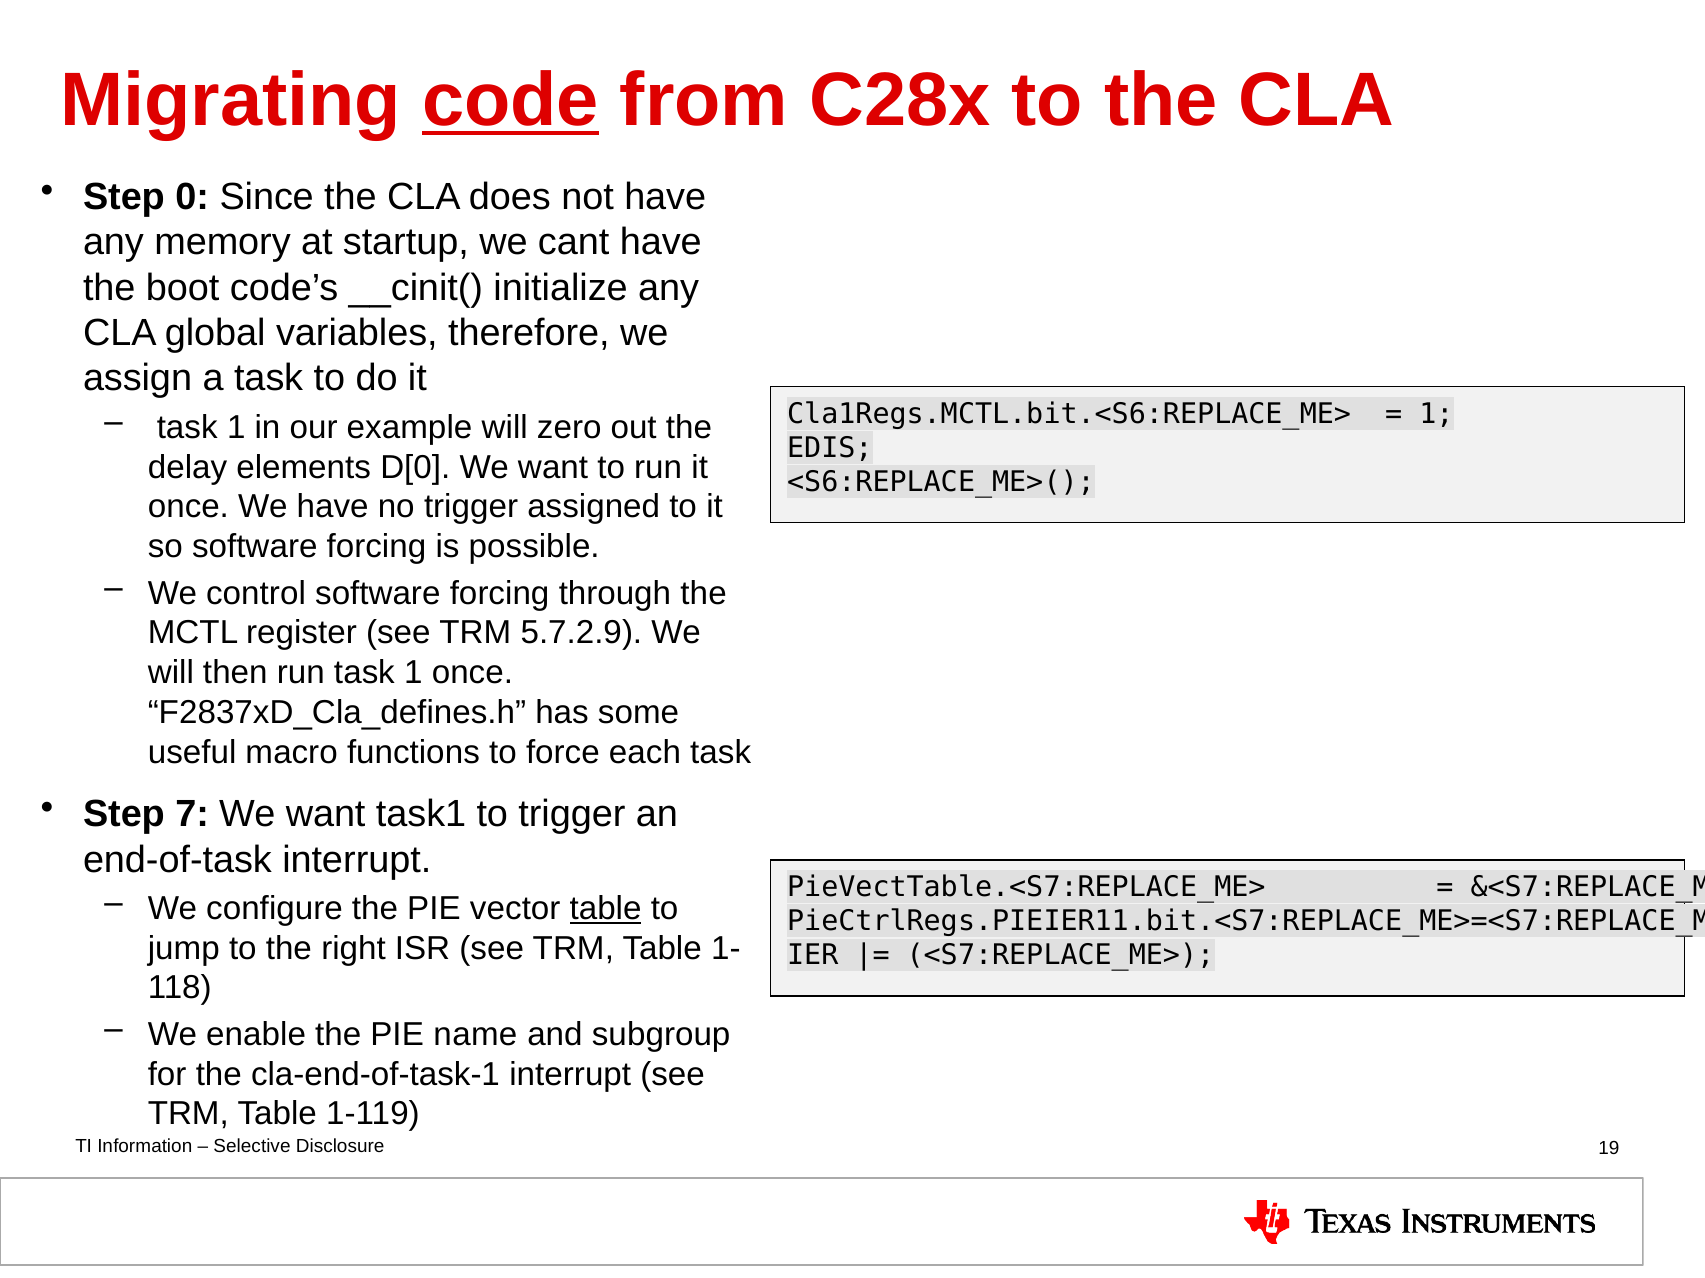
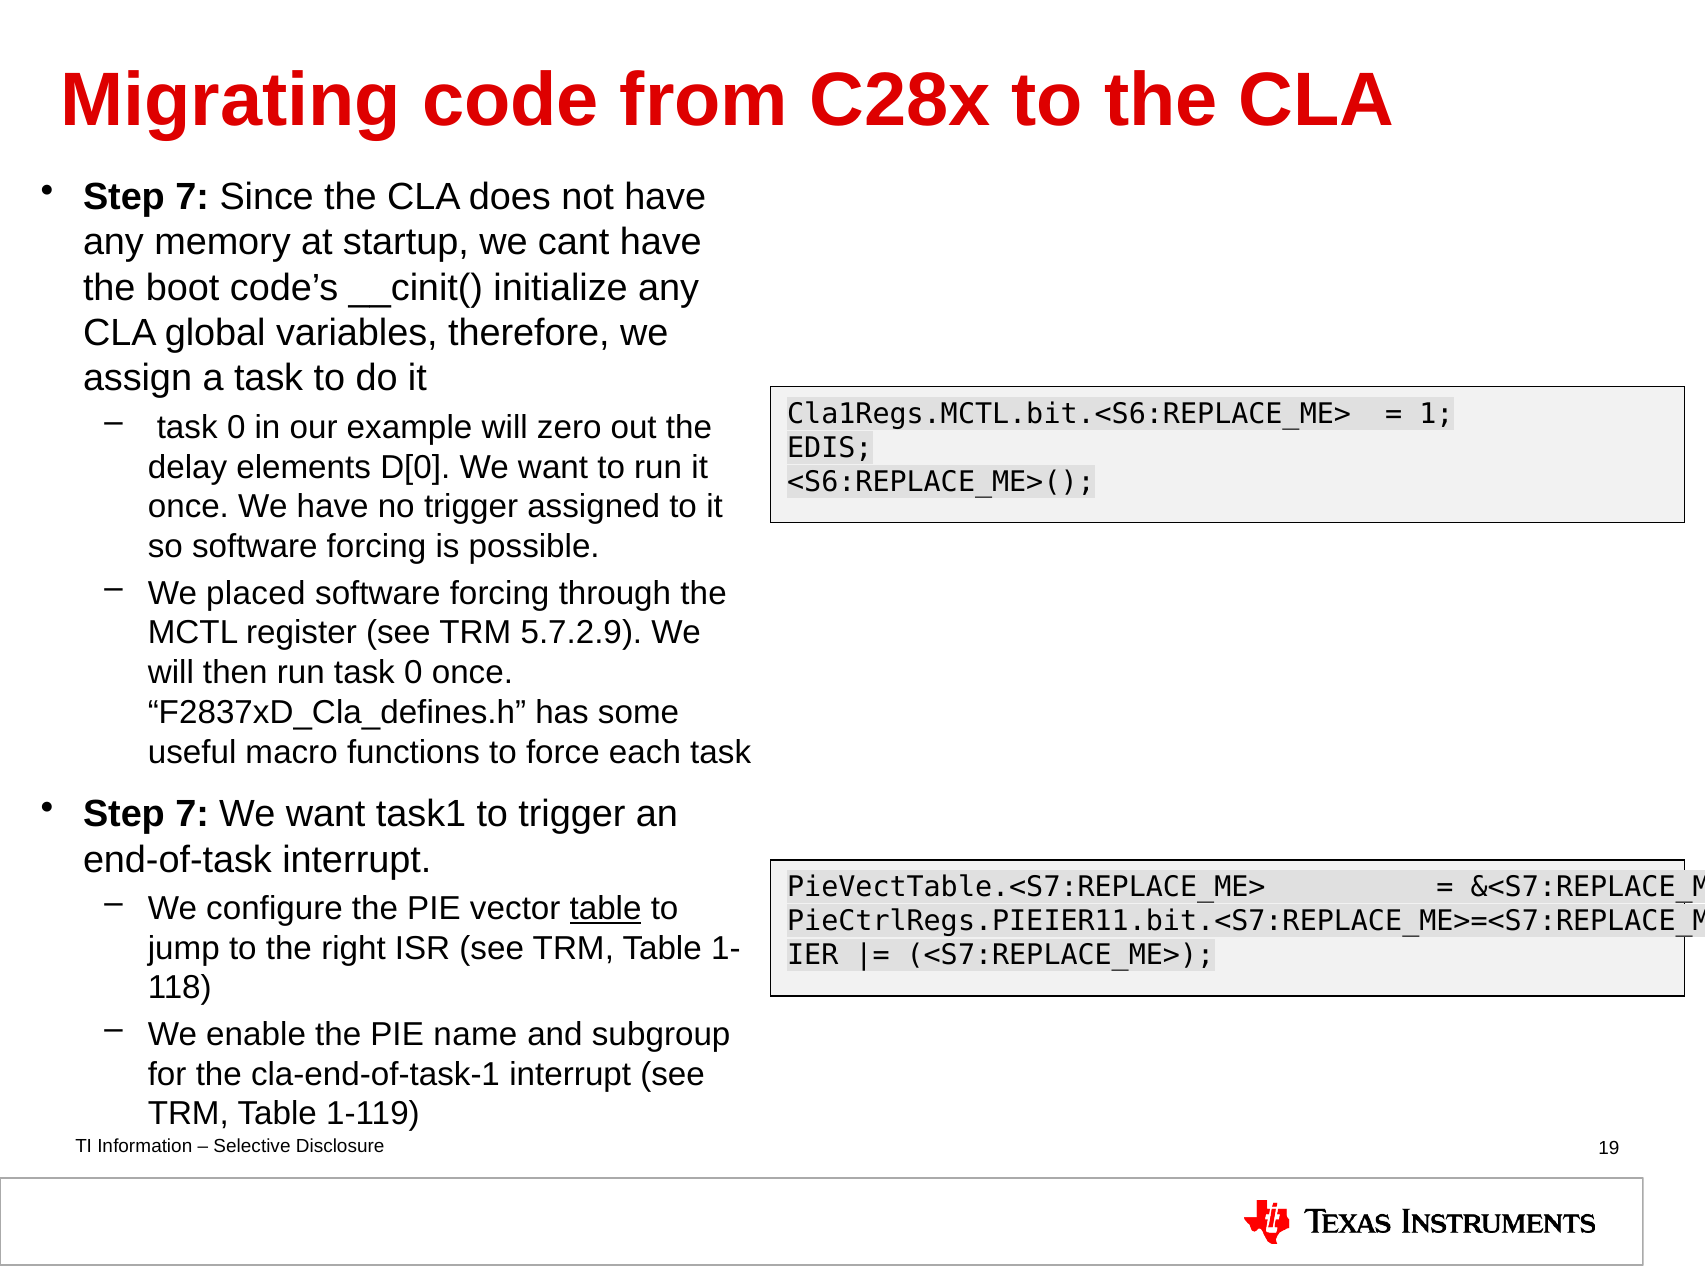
code underline: present -> none (510, 101)
0: 0 -> 7 (192, 197)
1: 1 -> 0 (236, 428)
control: control -> placed (256, 594)
run task 1: 1 -> 0 (413, 673)
